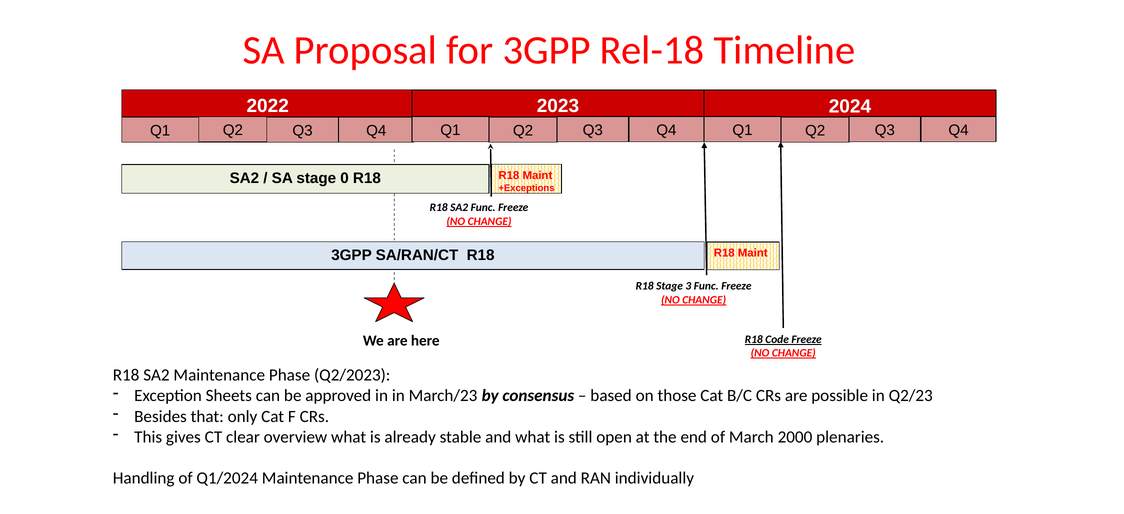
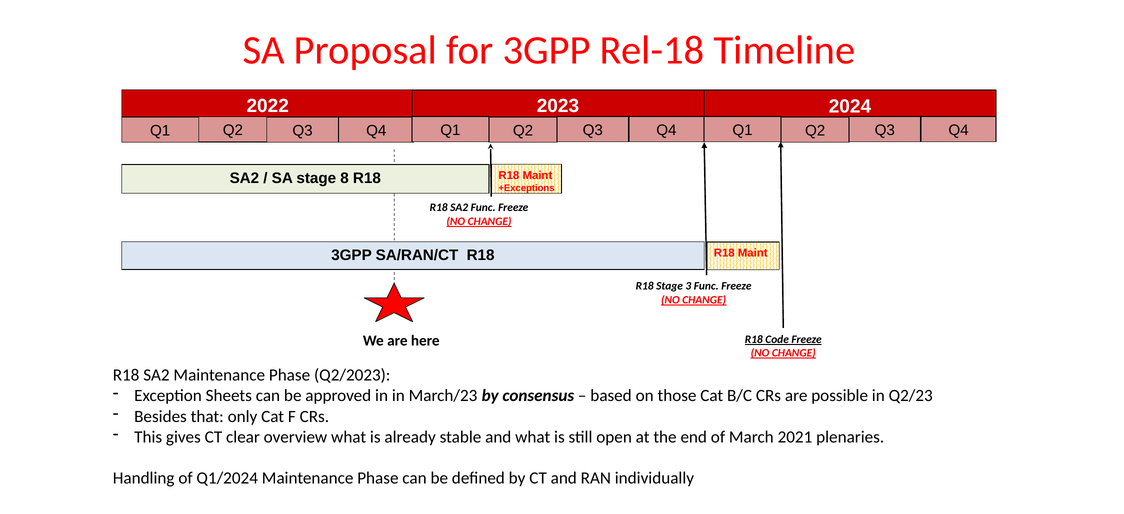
0: 0 -> 8 (345, 178)
2000: 2000 -> 2021 (795, 437)
